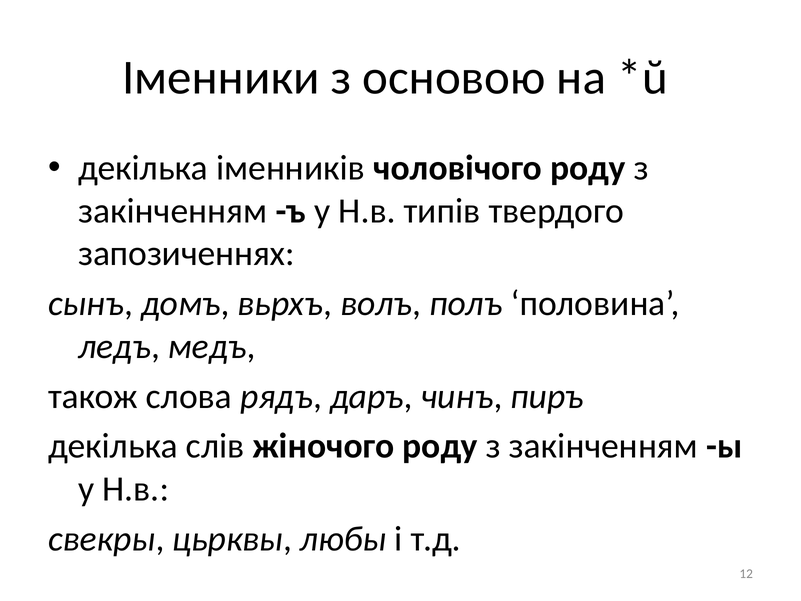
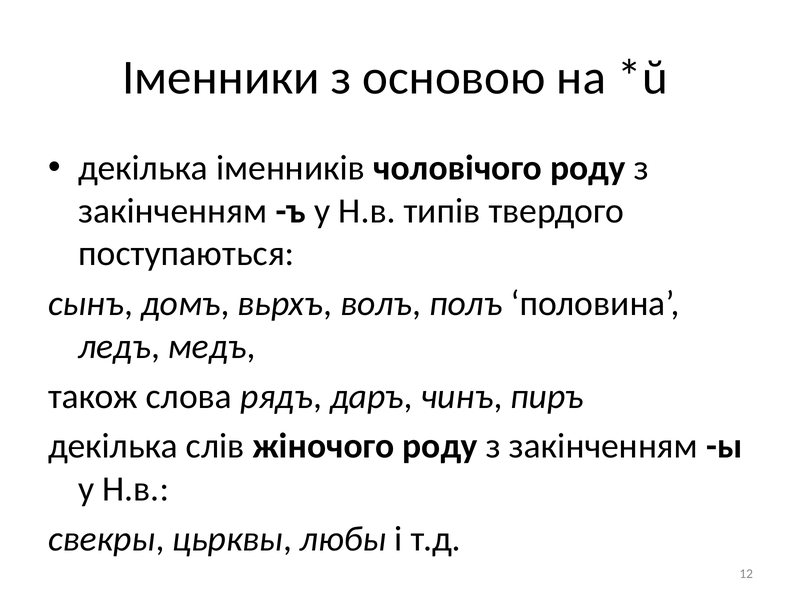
запозиченнях: запозиченнях -> поступаються (186, 254)
